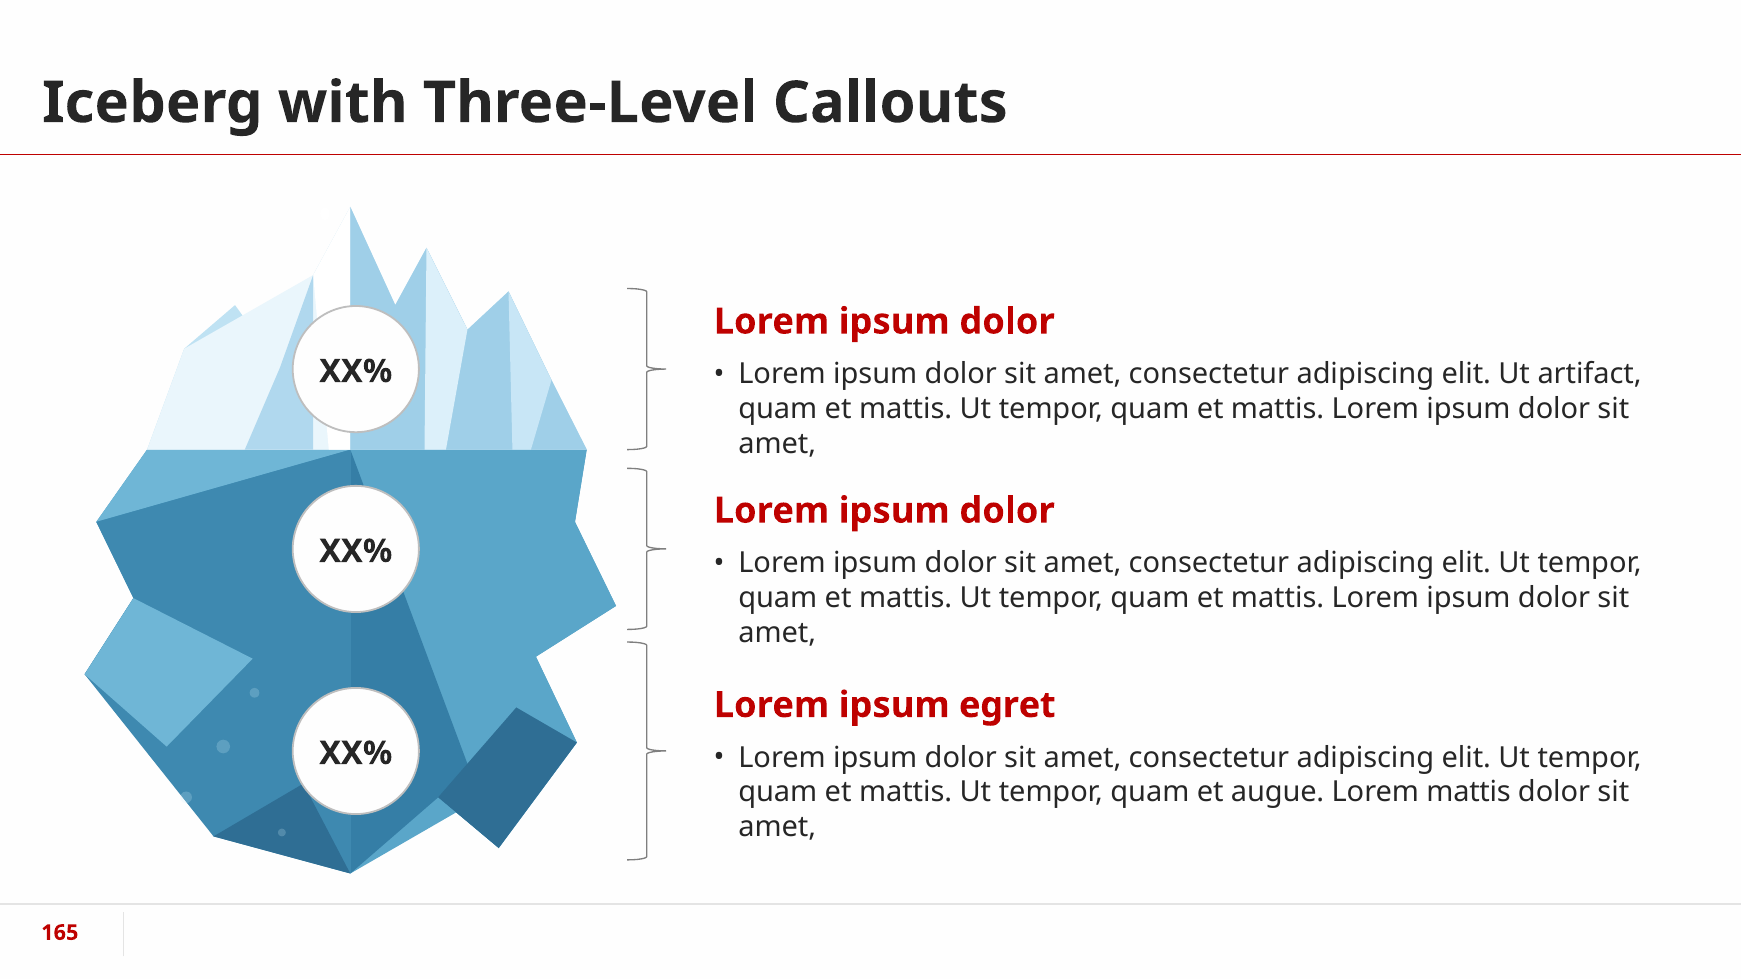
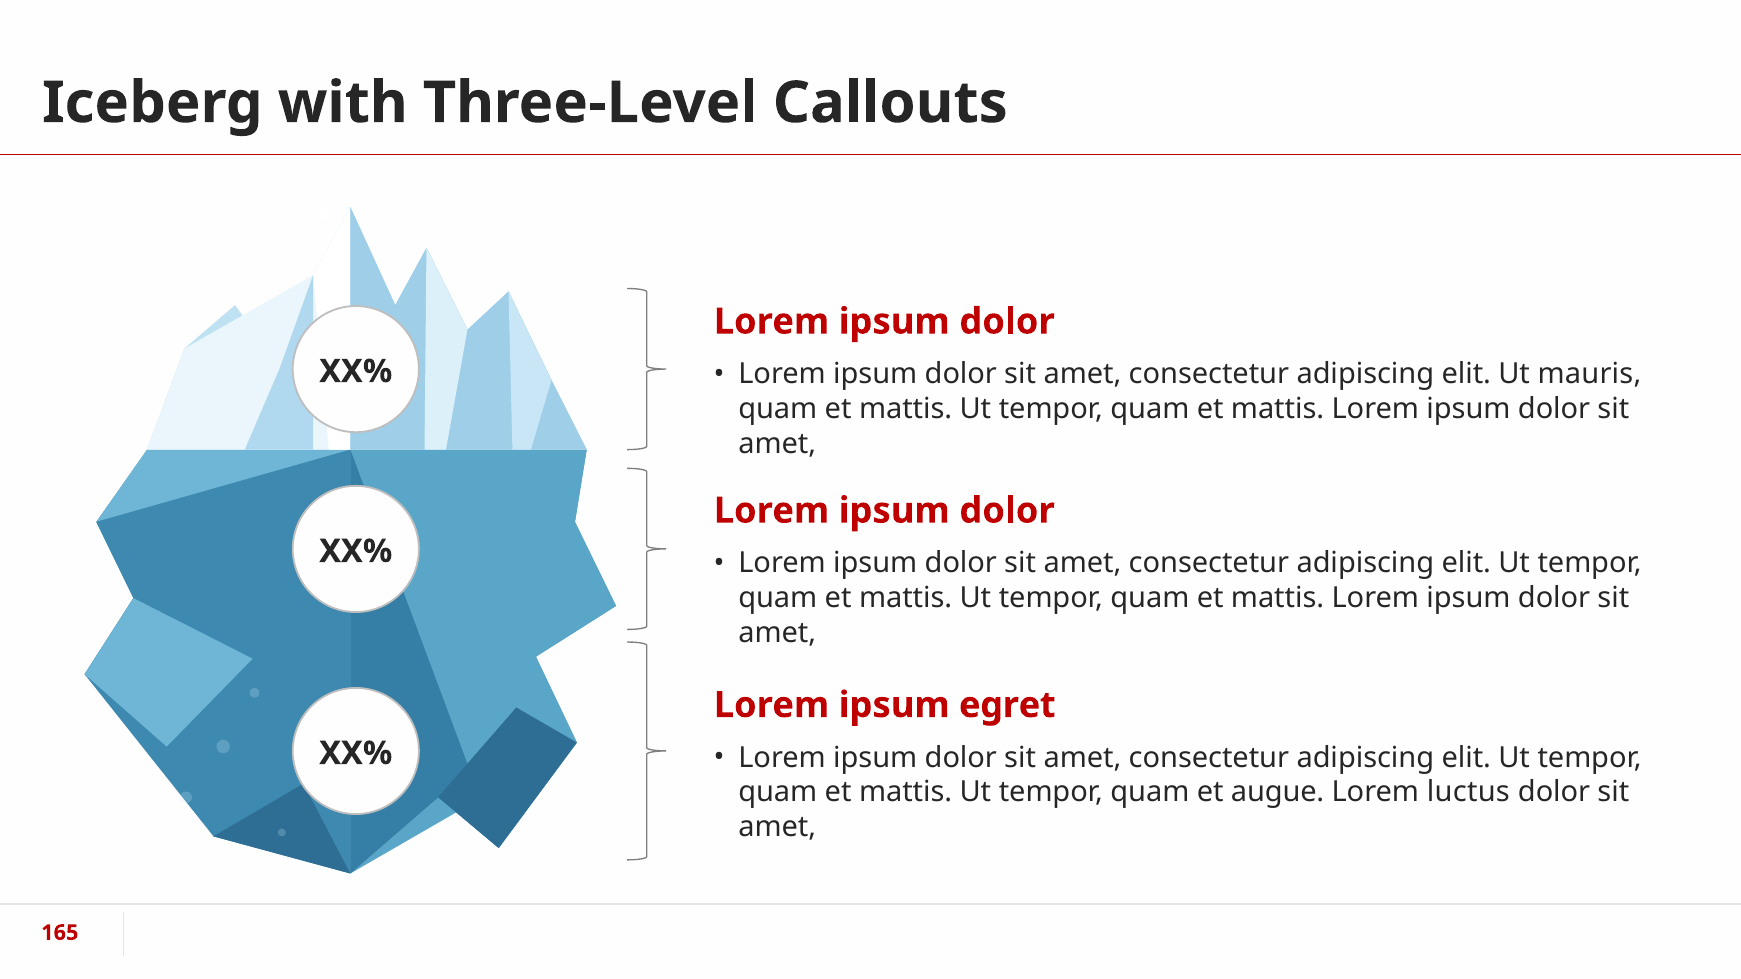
artifact: artifact -> mauris (1589, 374)
Lorem mattis: mattis -> luctus (1468, 792)
